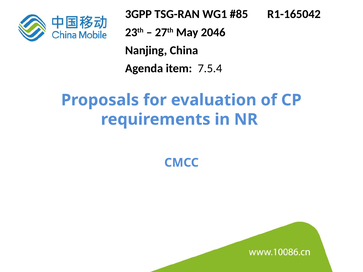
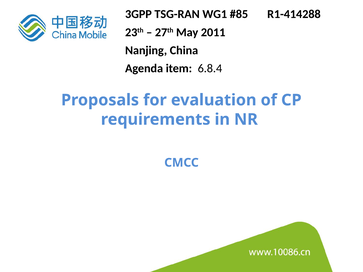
R1-165042: R1-165042 -> R1-414288 (294, 14)
2046: 2046 -> 2011 (213, 32)
7.5.4: 7.5.4 -> 6.8.4 (210, 69)
